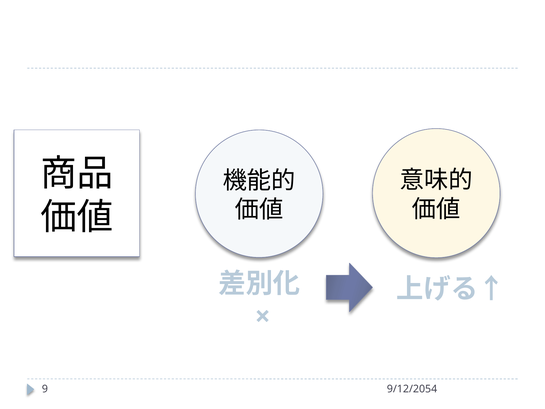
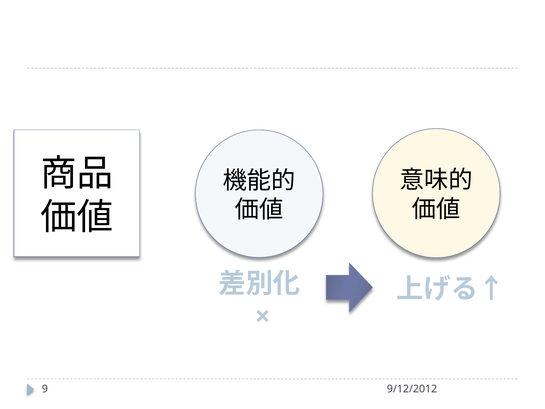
9/12/2054: 9/12/2054 -> 9/12/2012 (412, 389)
